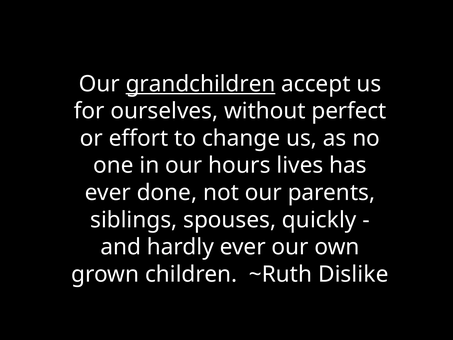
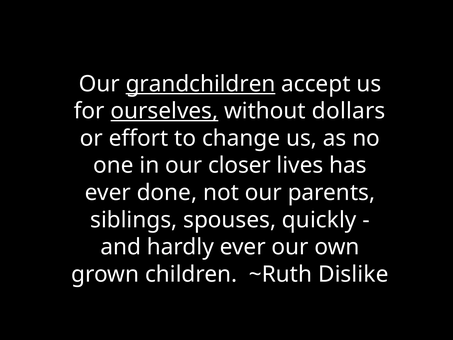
ourselves underline: none -> present (164, 111)
perfect: perfect -> dollars (349, 111)
hours: hours -> closer (239, 165)
